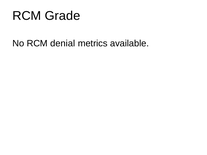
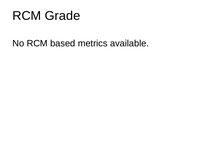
denial: denial -> based (63, 43)
